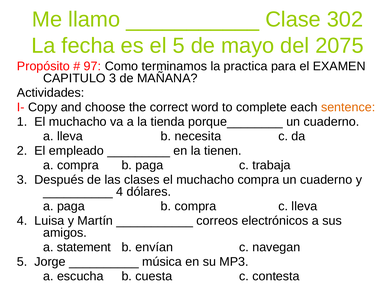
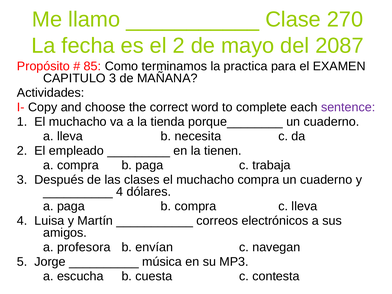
302: 302 -> 270 (345, 19)
el 5: 5 -> 2 (179, 46)
2075: 2075 -> 2087 (339, 46)
97: 97 -> 85 (92, 66)
sentence colour: orange -> purple (348, 107)
statement: statement -> profesora (84, 247)
